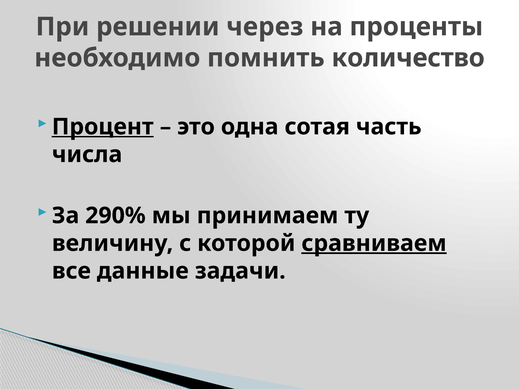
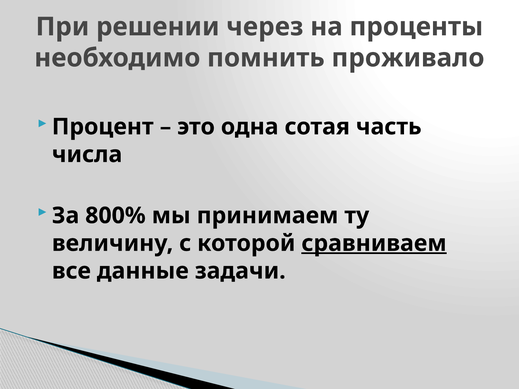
количество: количество -> проживало (408, 58)
Процент underline: present -> none (103, 127)
290%: 290% -> 800% (115, 216)
